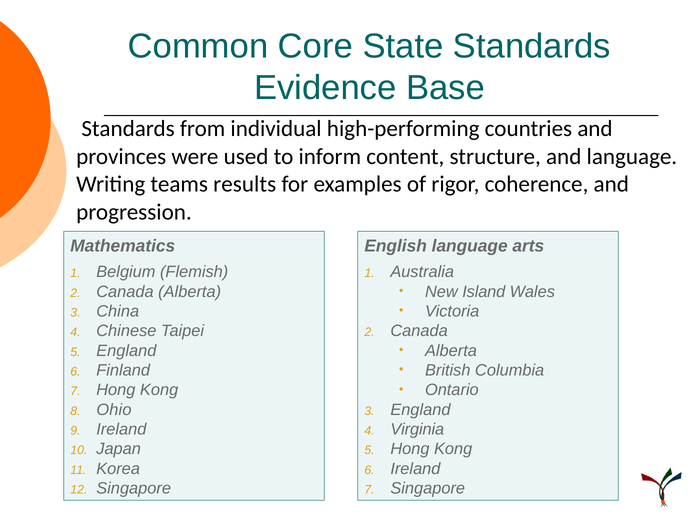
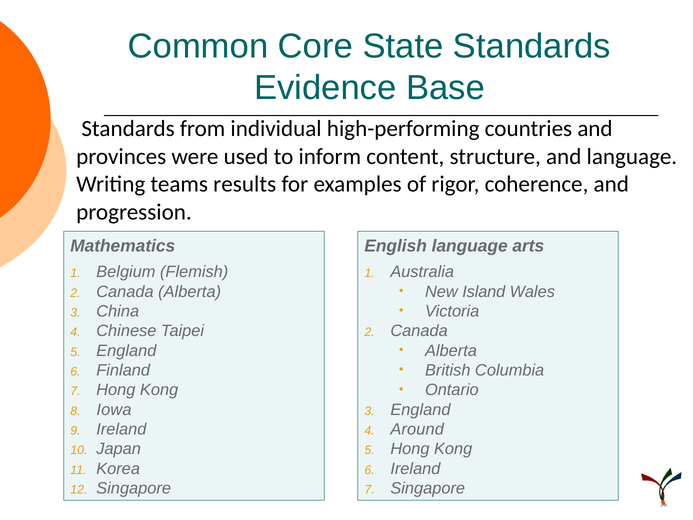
Ohio: Ohio -> Iowa (114, 409)
Virginia: Virginia -> Around (417, 429)
